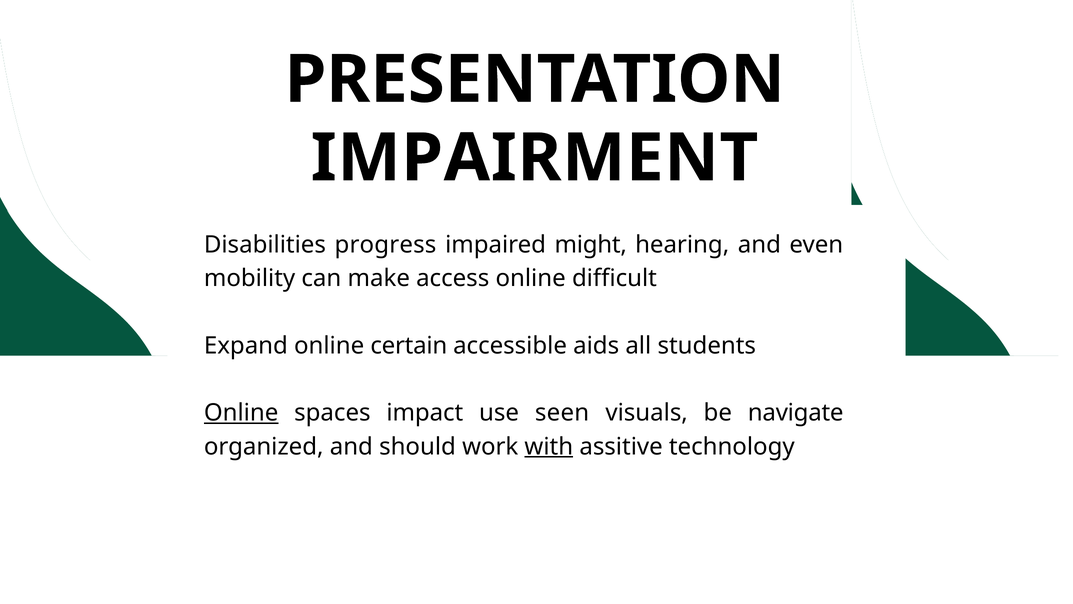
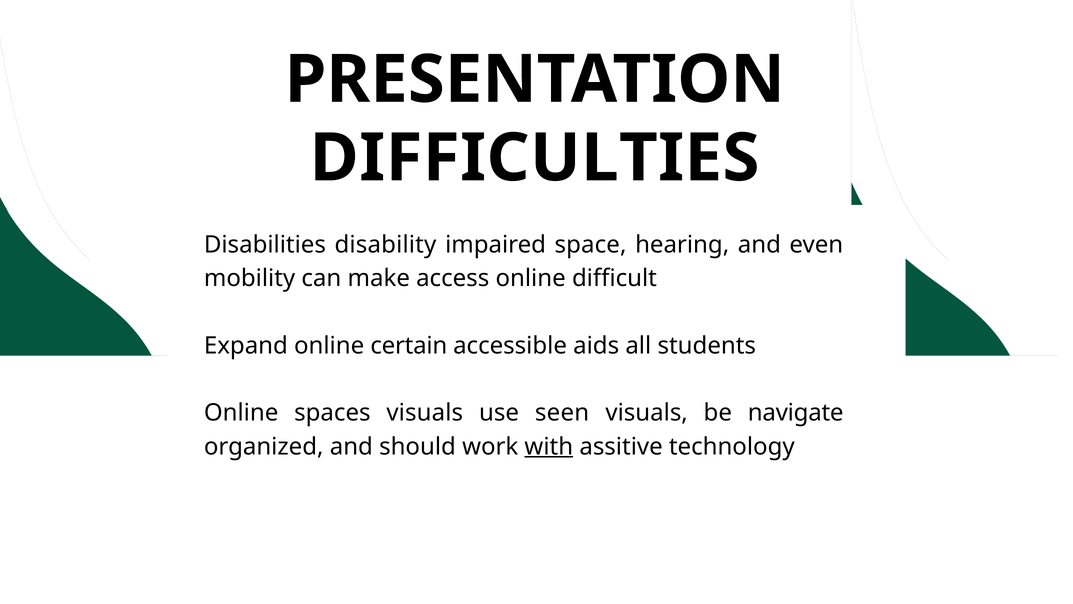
IMPAIRMENT: IMPAIRMENT -> DIFFICULTIES (535, 158)
progress: progress -> disability (385, 244)
might: might -> space (591, 244)
Online underline: present -> none (241, 413)
spaces impact: impact -> visuals (425, 413)
